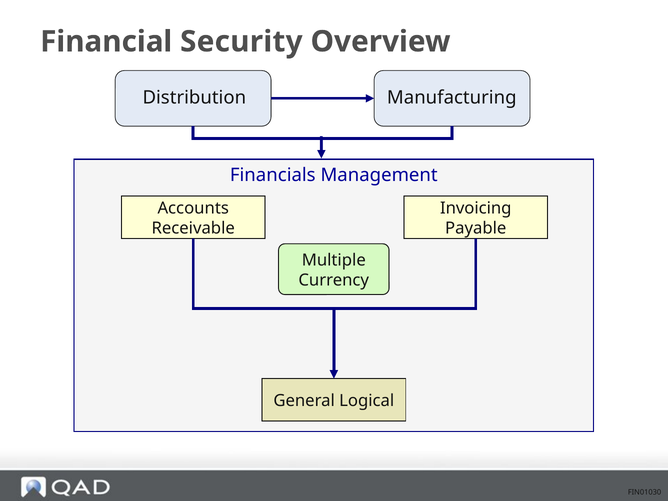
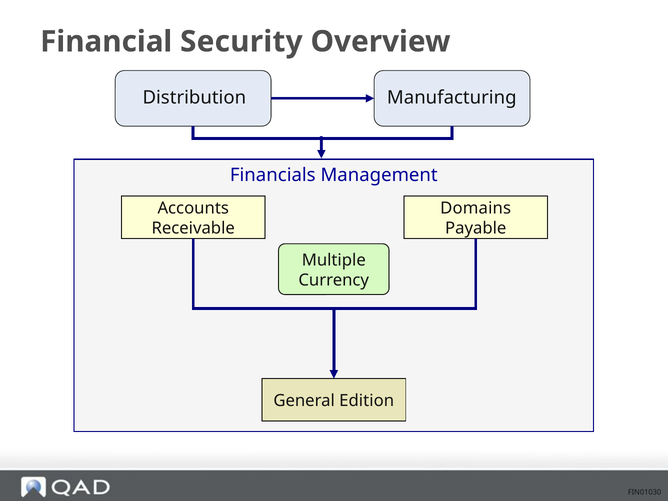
Invoicing: Invoicing -> Domains (476, 208)
Logical: Logical -> Edition (367, 401)
